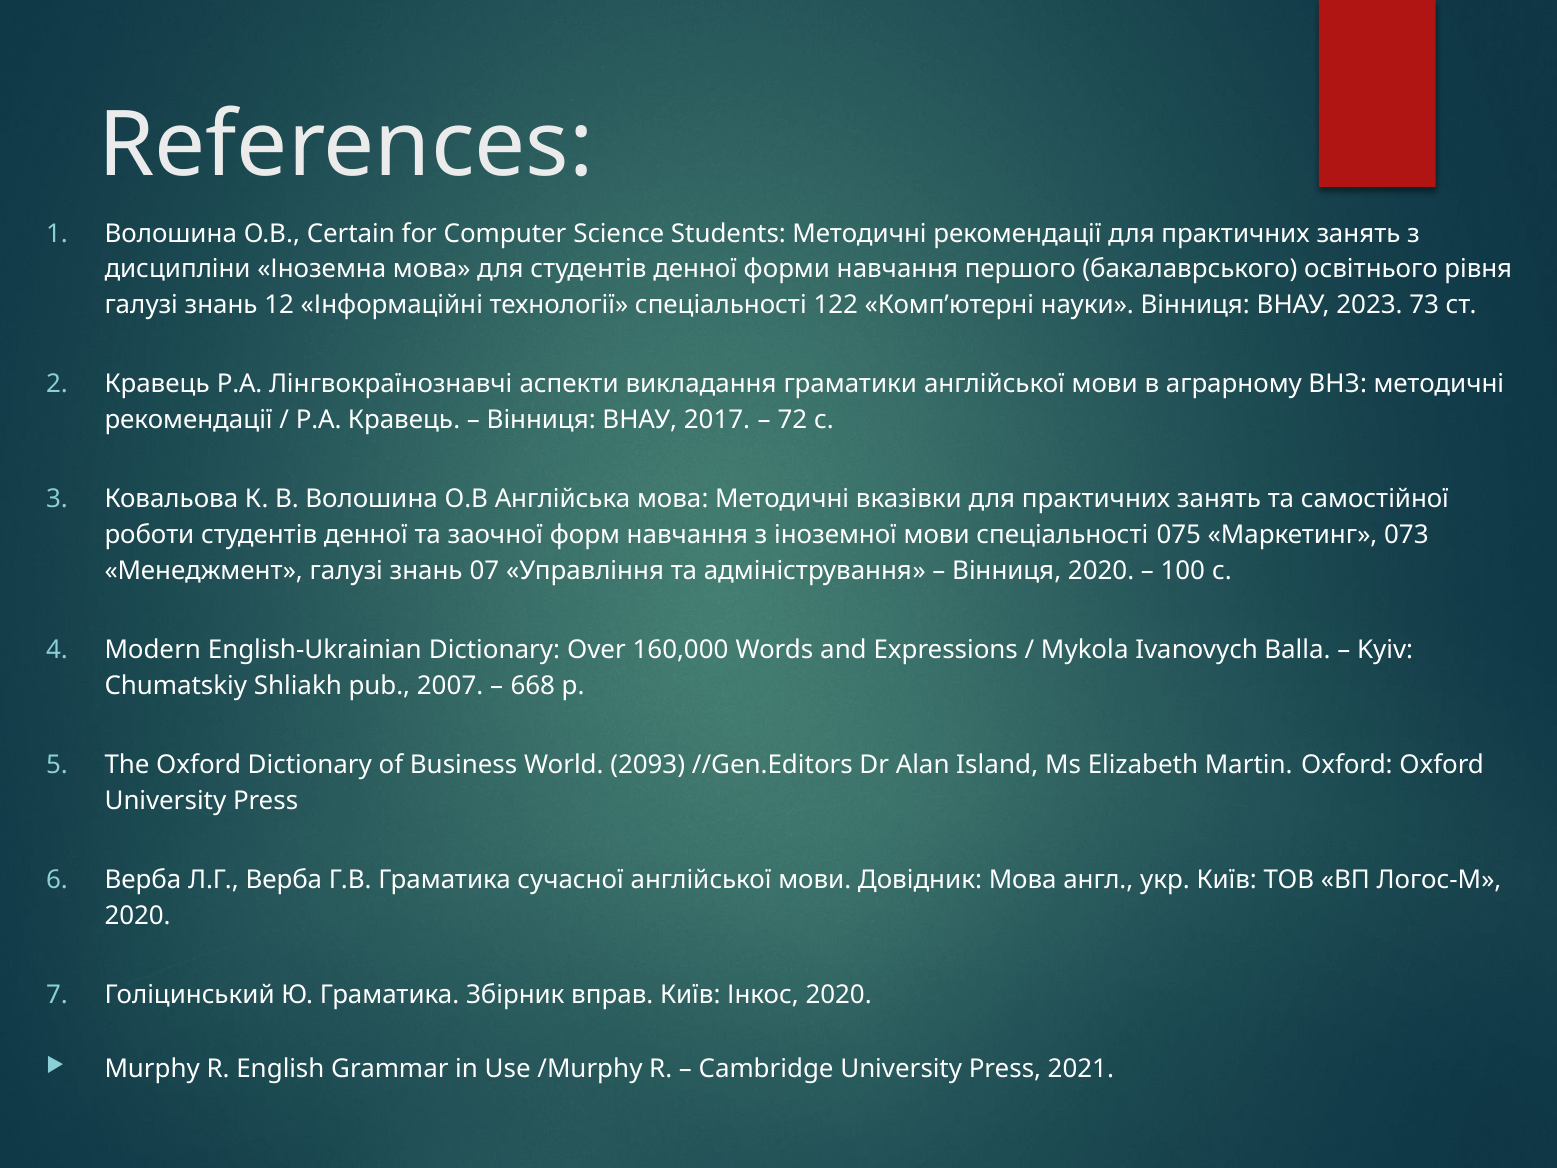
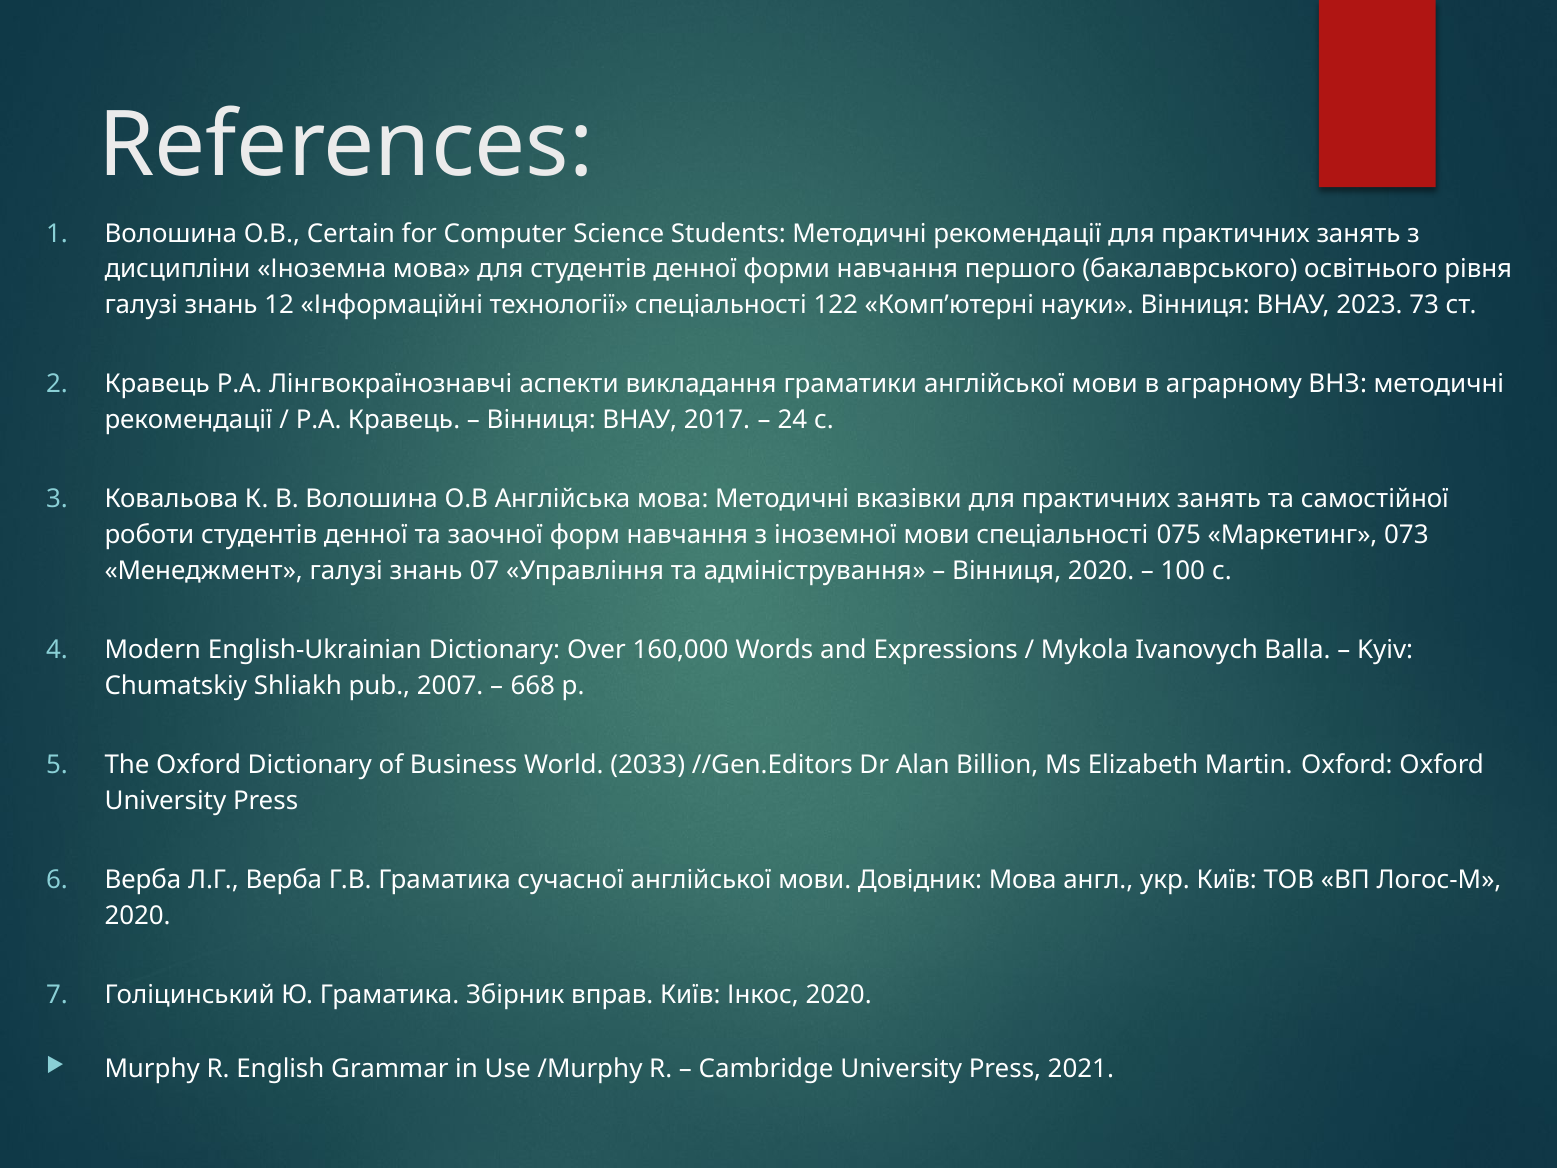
72: 72 -> 24 (792, 420)
2093: 2093 -> 2033 (648, 765)
Island: Island -> Billion (997, 765)
